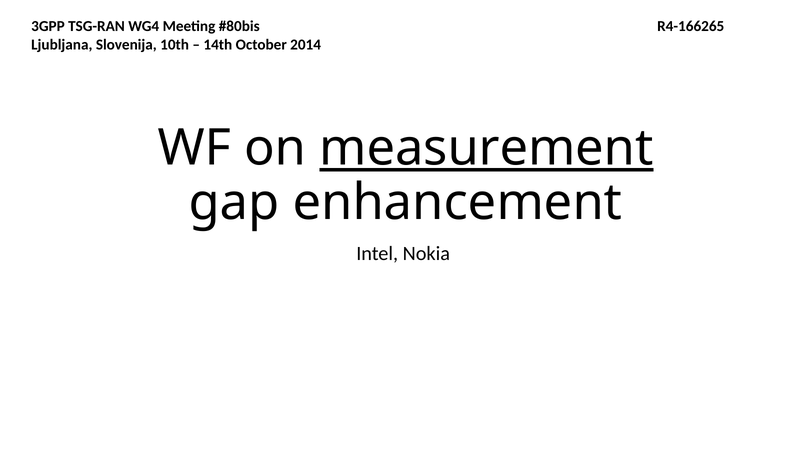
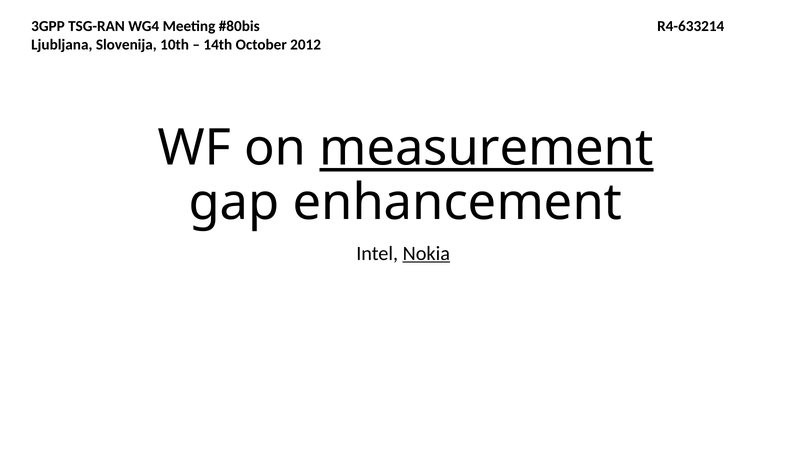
R4-166265: R4-166265 -> R4-633214 (691, 26)
2014: 2014 -> 2012 (306, 45)
Nokia underline: none -> present (426, 253)
